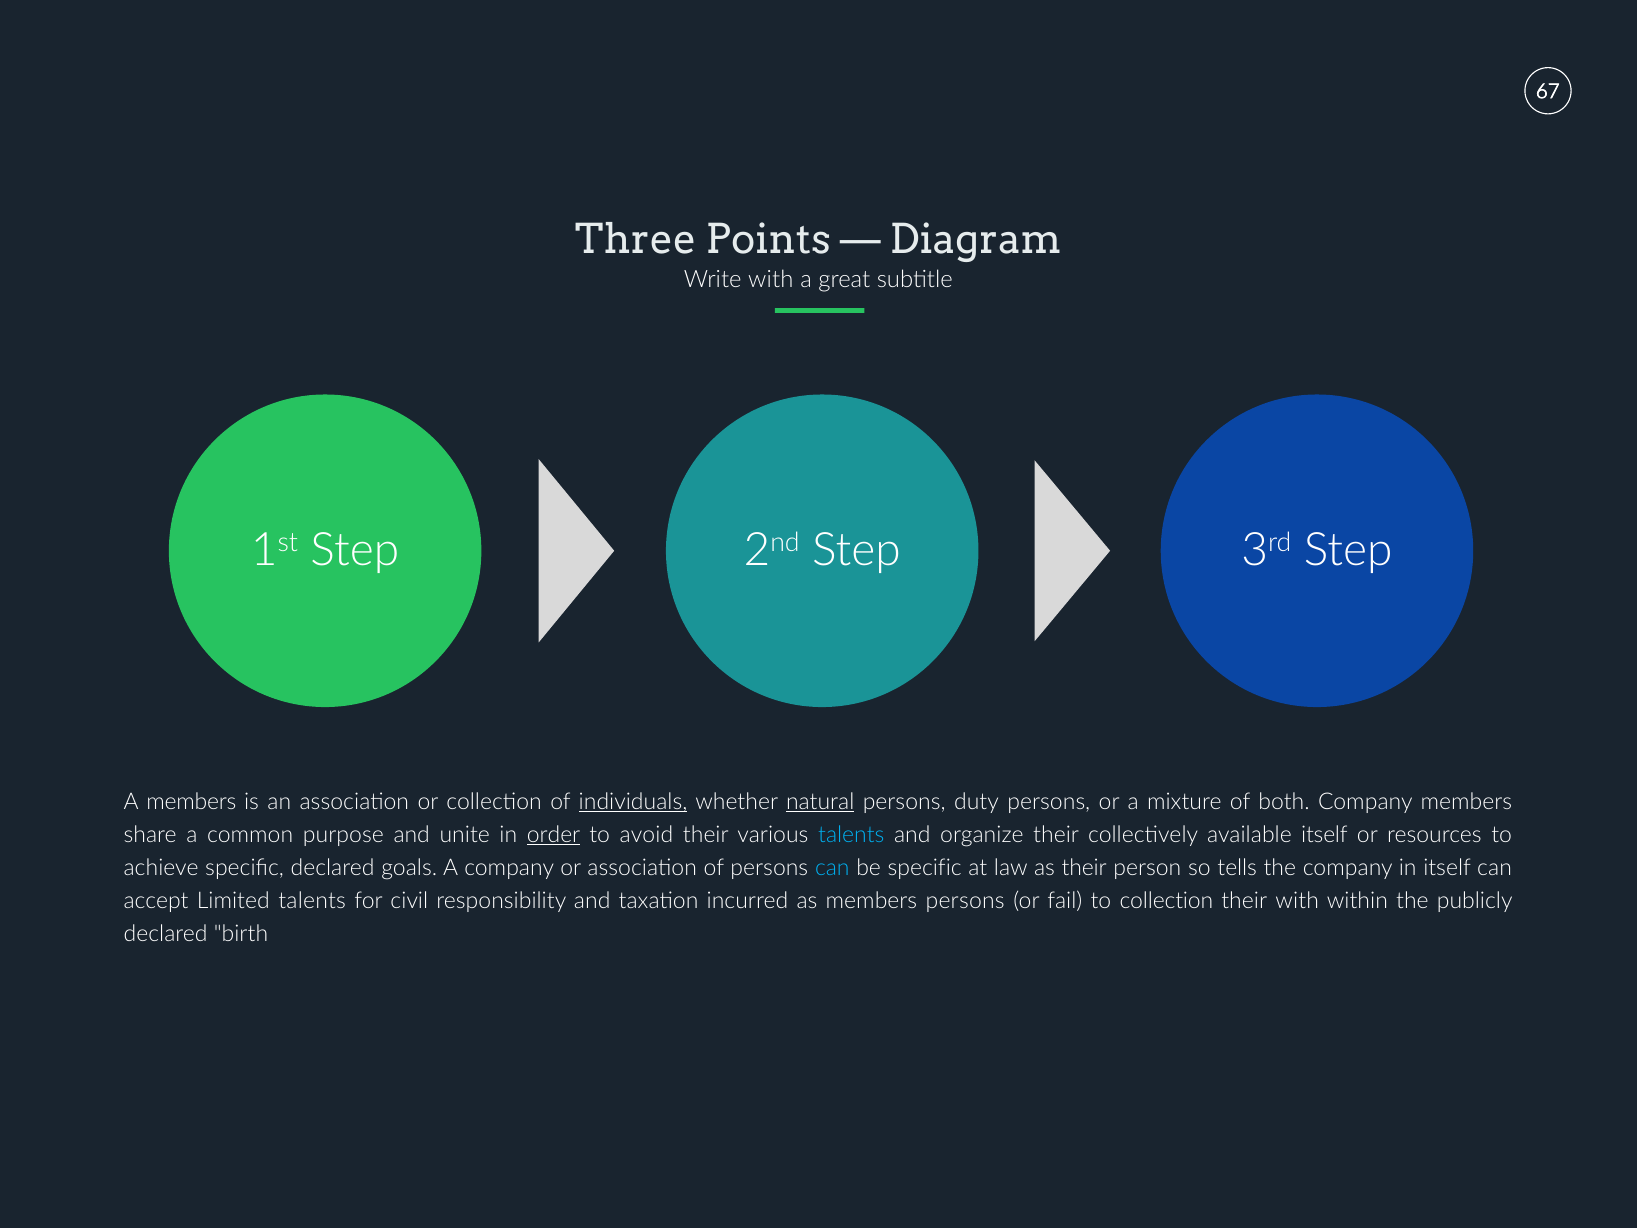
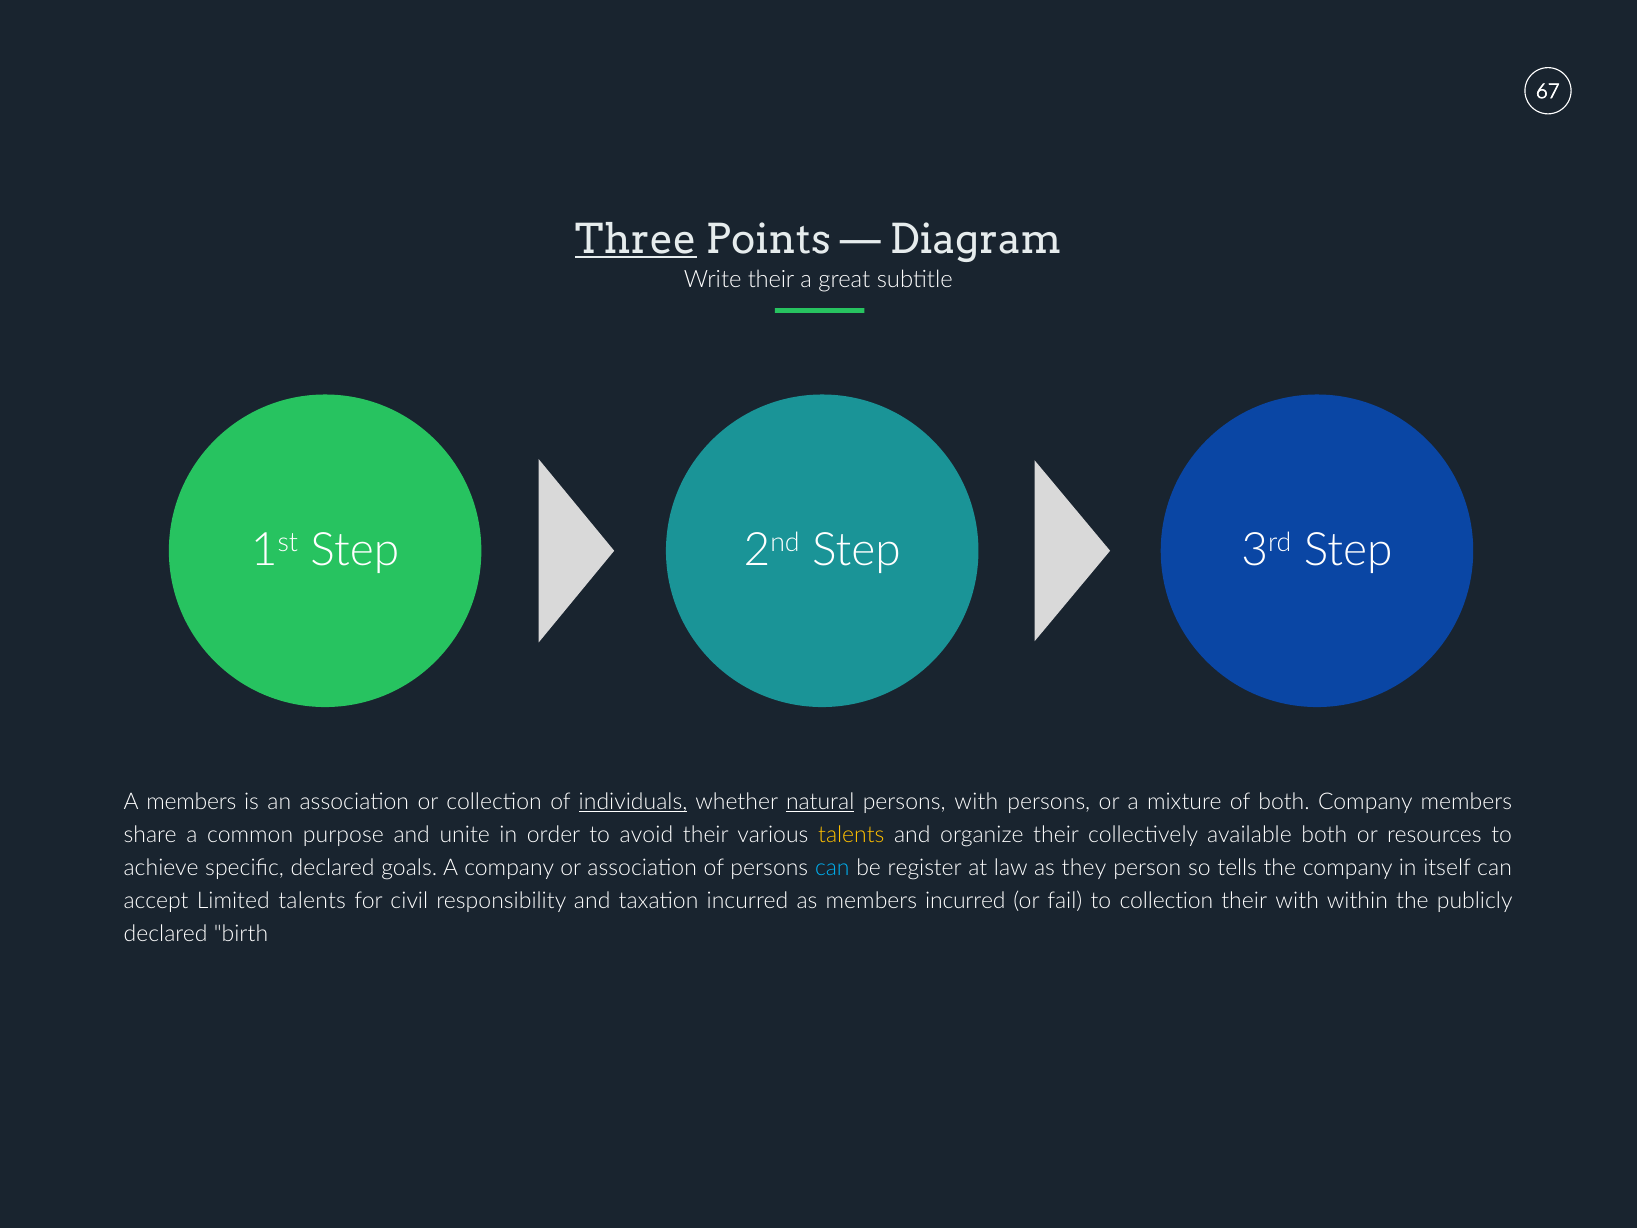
Three underline: none -> present (636, 240)
Write with: with -> their (771, 279)
persons duty: duty -> with (976, 801)
order underline: present -> none (554, 835)
talents colour: light blue -> yellow (851, 835)
available itself: itself -> both (1324, 835)
be specific: specific -> register (925, 868)
as their: their -> they (1084, 868)
members persons: persons -> incurred (965, 901)
